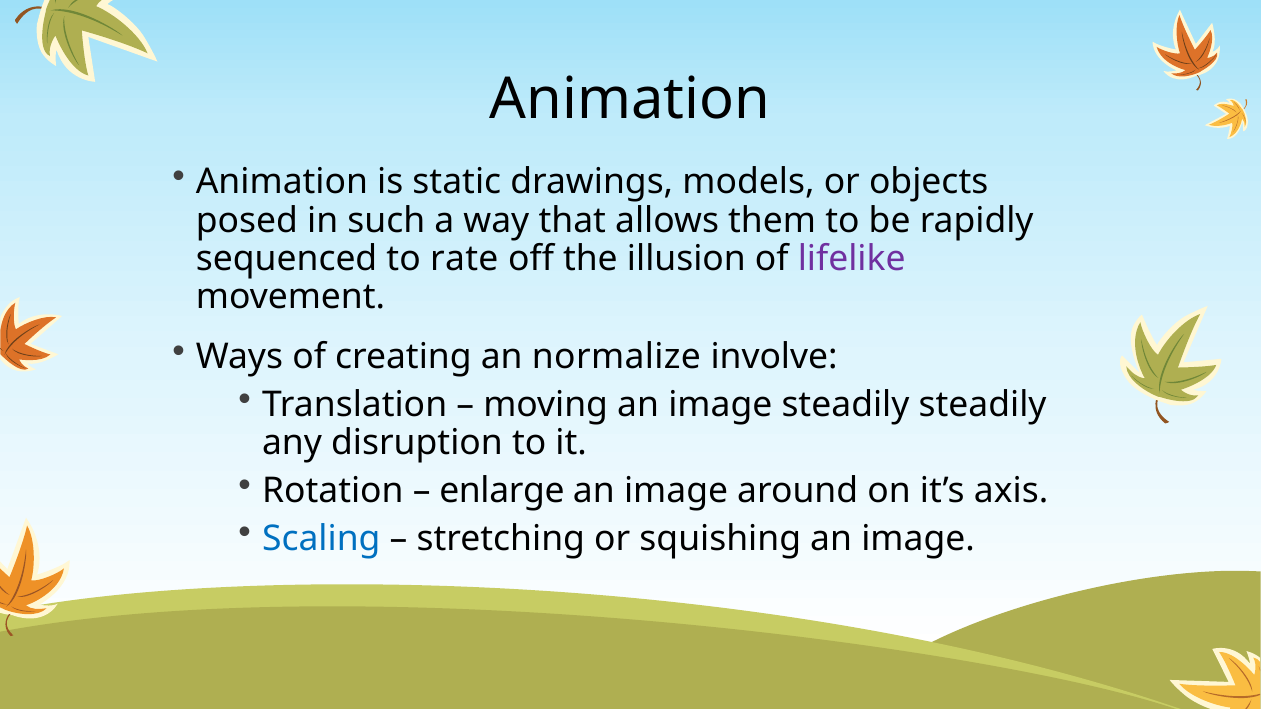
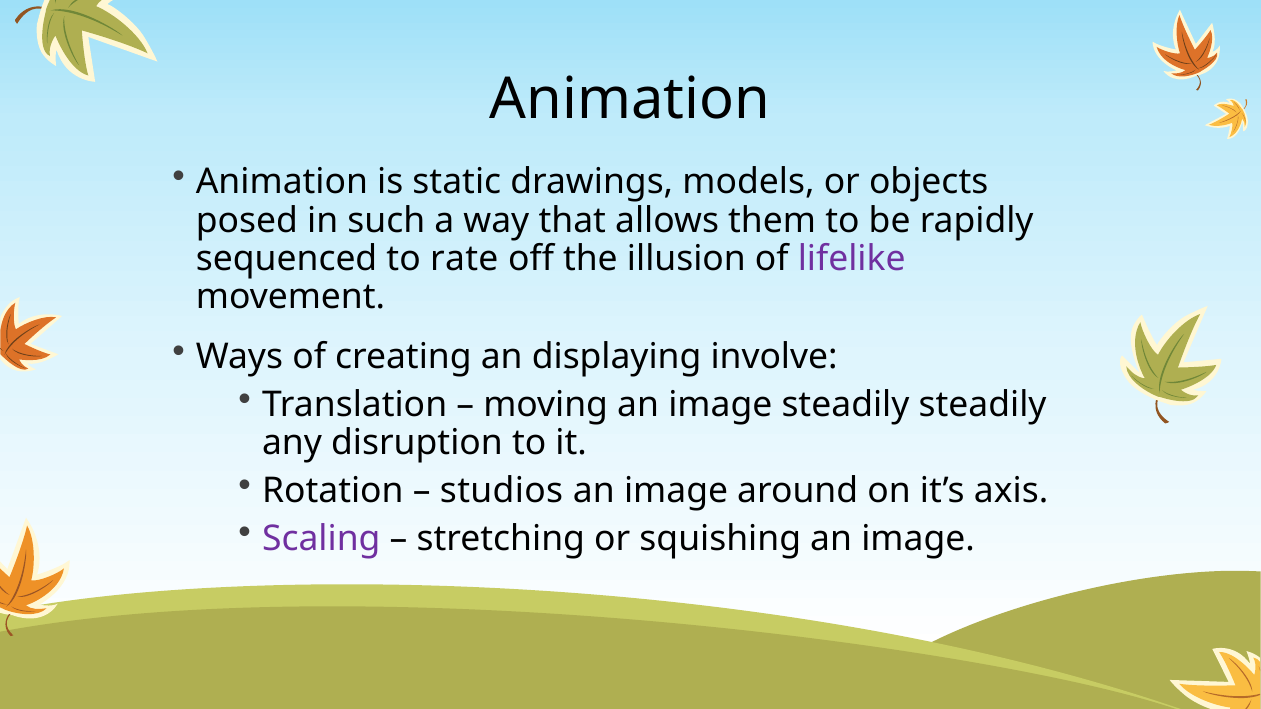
normalize: normalize -> displaying (617, 357)
enlarge: enlarge -> studios (502, 491)
Scaling colour: blue -> purple (321, 539)
